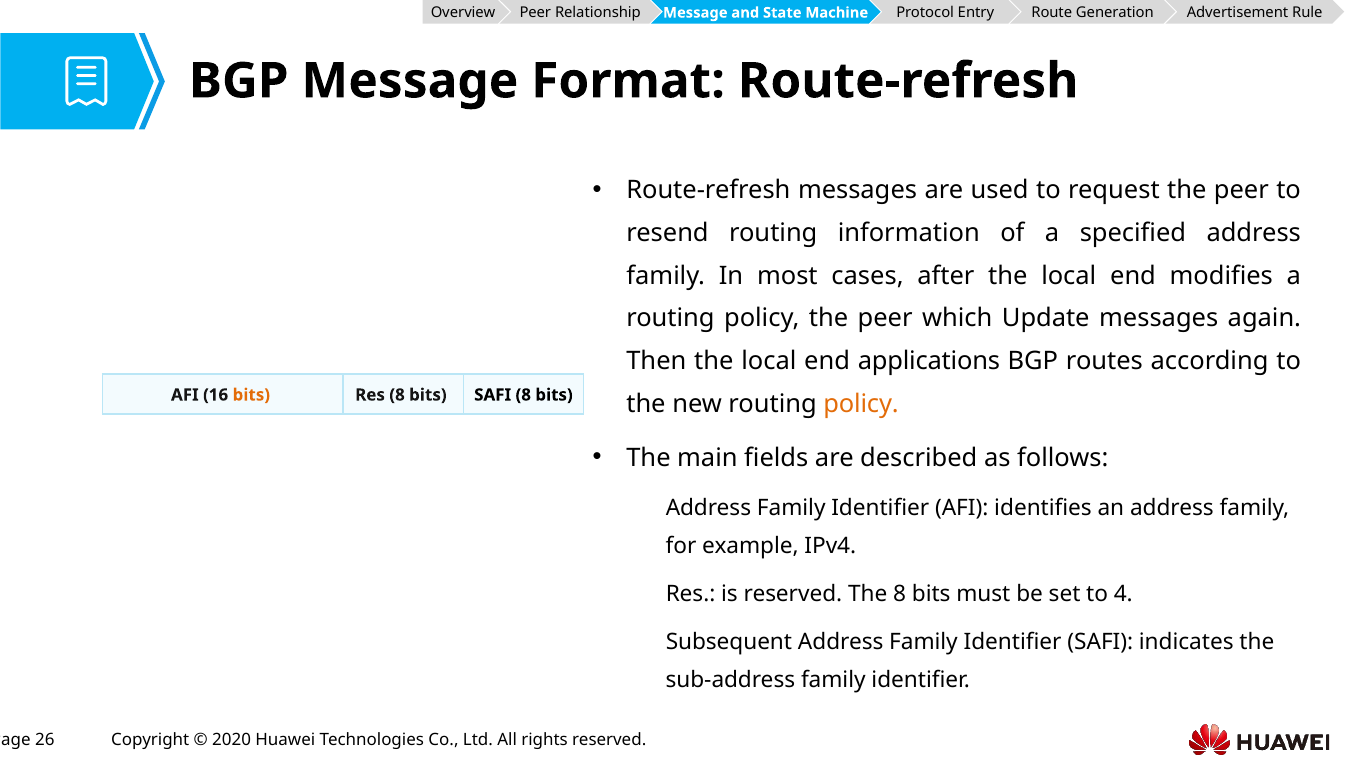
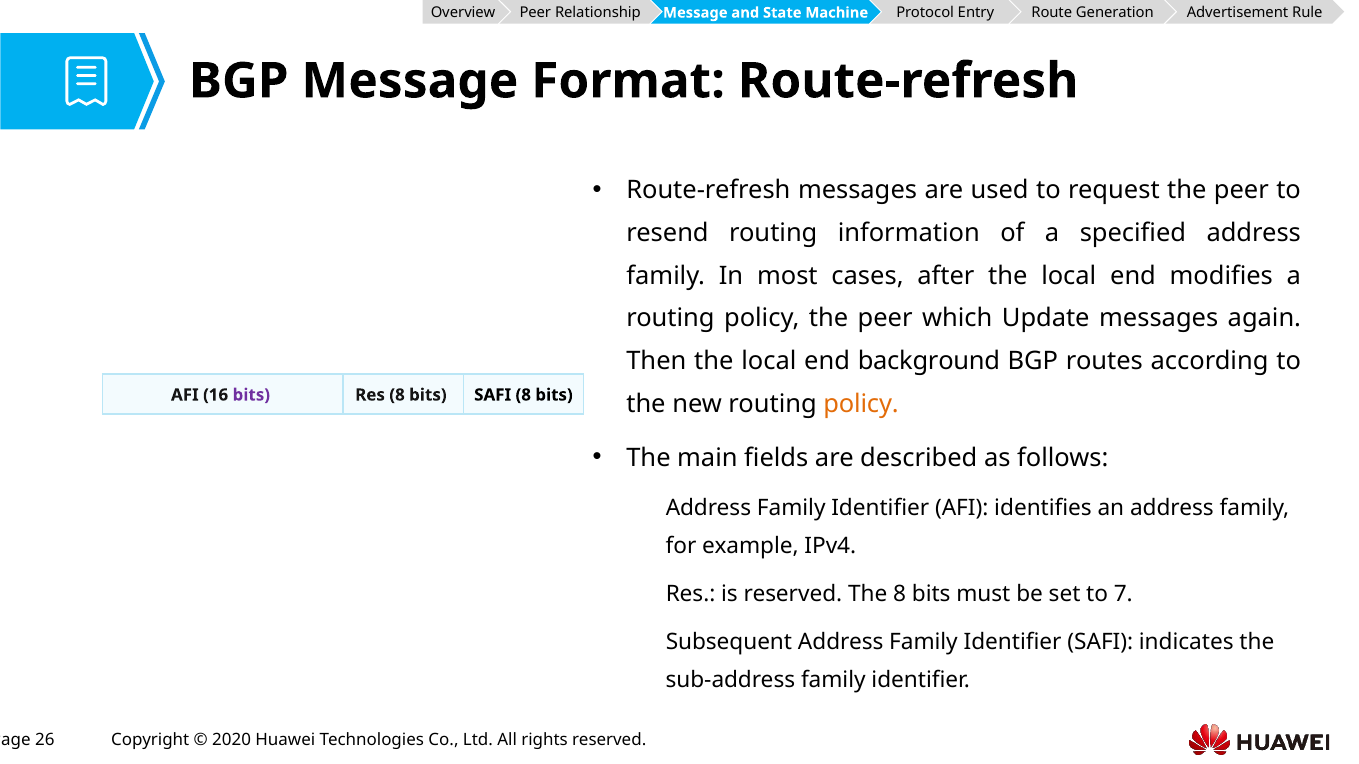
applications: applications -> background (929, 361)
bits colour: orange -> purple (251, 395)
4: 4 -> 7 (1123, 594)
